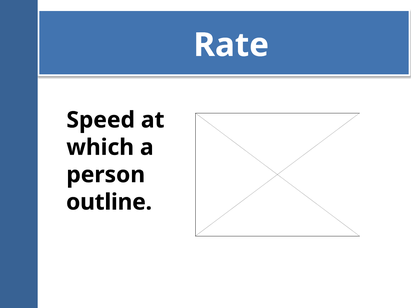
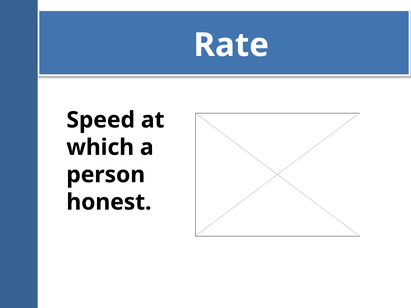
outline: outline -> honest (109, 202)
